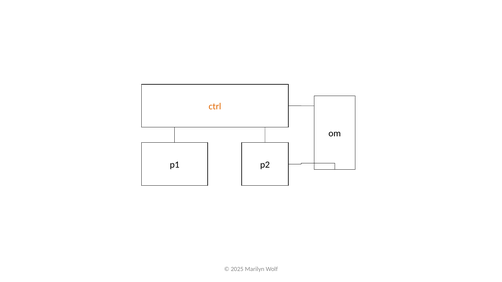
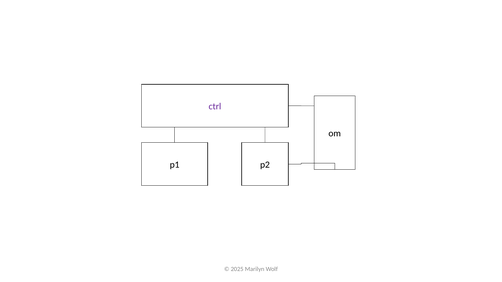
ctrl colour: orange -> purple (215, 107)
